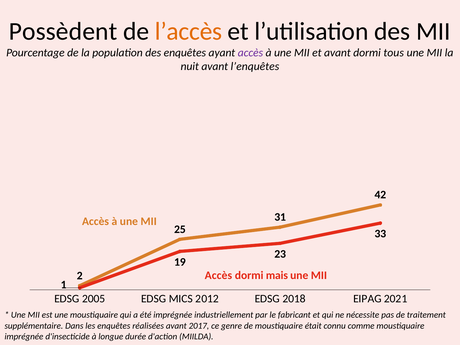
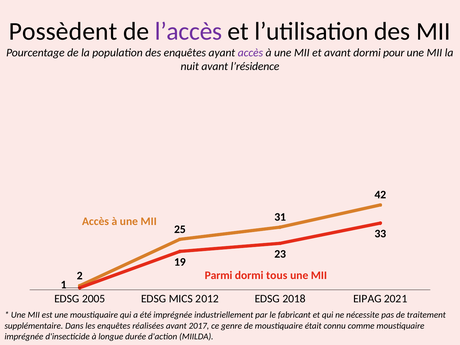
l’accès colour: orange -> purple (189, 31)
tous: tous -> pour (394, 53)
l’enquêtes: l’enquêtes -> l’résidence (255, 66)
Accès: Accès -> Parmi (219, 275)
mais: mais -> tous (277, 275)
